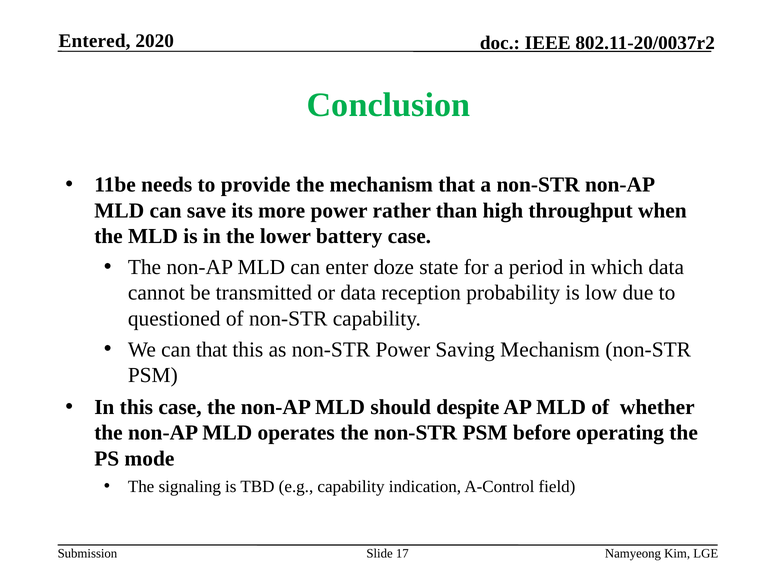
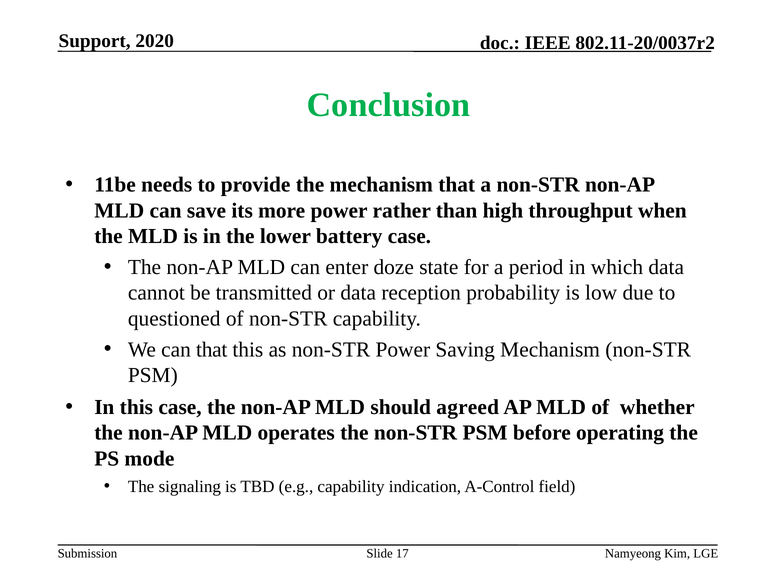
Entered: Entered -> Support (95, 41)
despite: despite -> agreed (468, 407)
